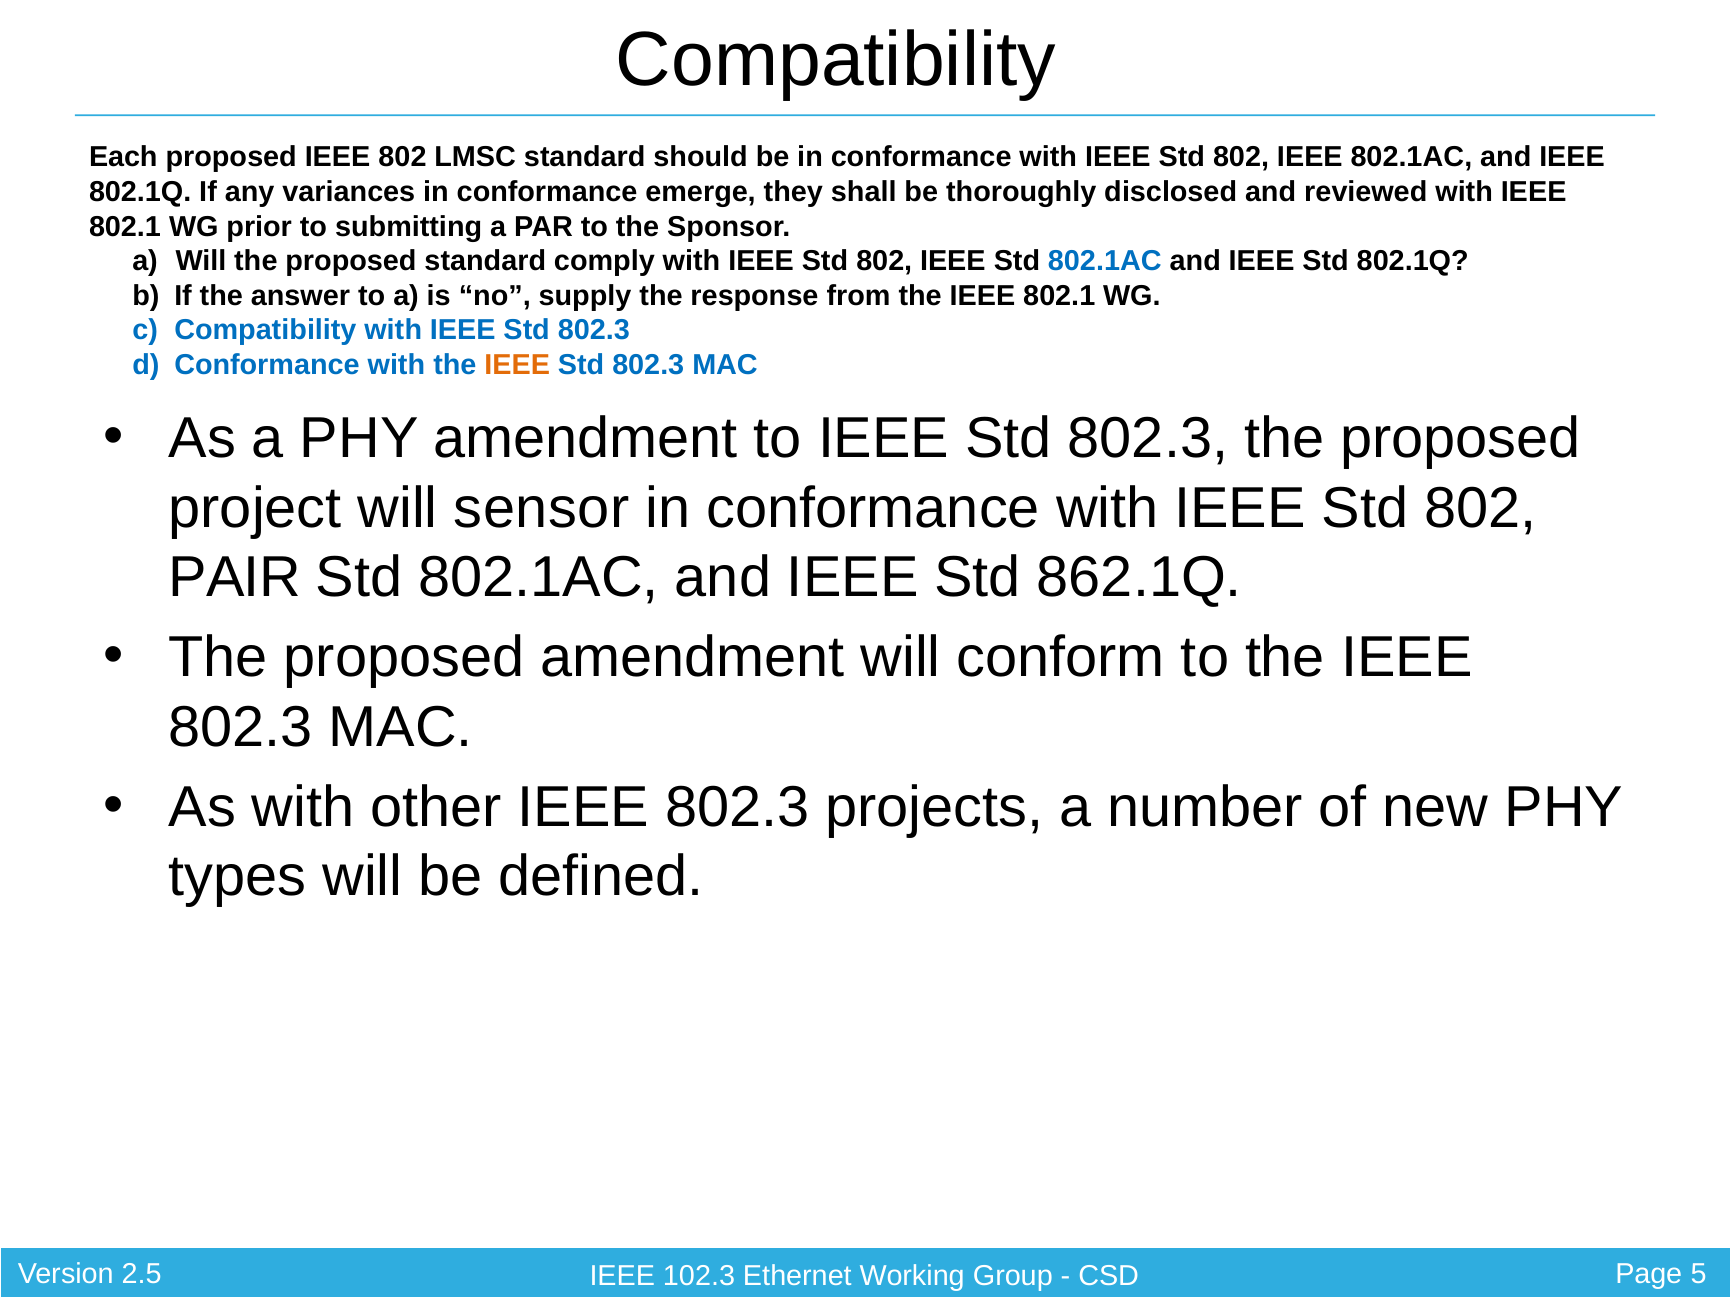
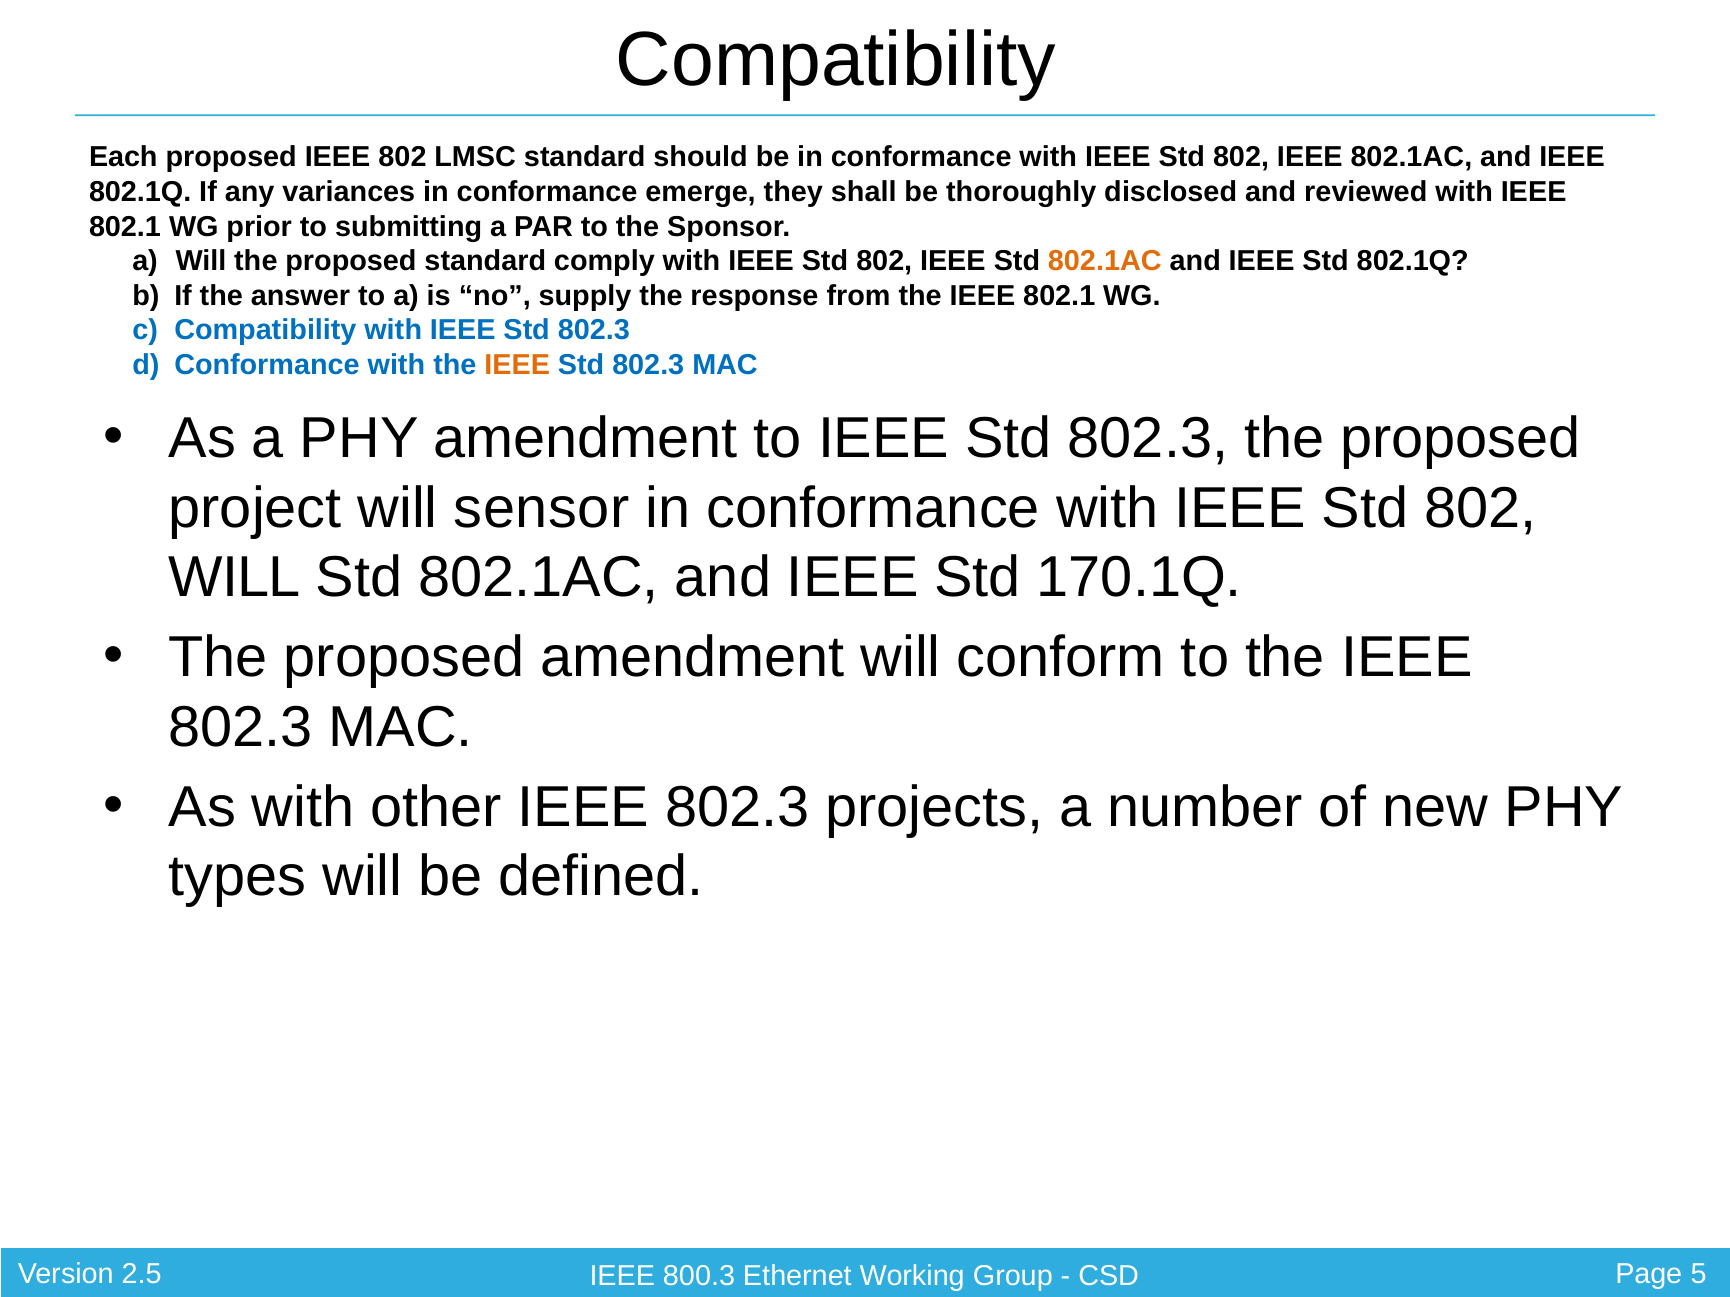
802.1AC colour: blue -> orange (1105, 261)
PAIR: PAIR -> WILL (235, 577)
862.1Q: 862.1Q -> 170.1Q (1139, 577)
102.3: 102.3 -> 800.3 (699, 1276)
